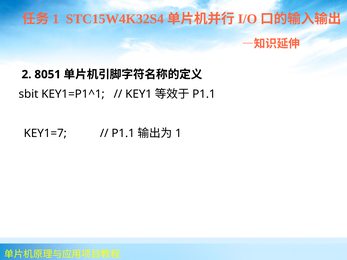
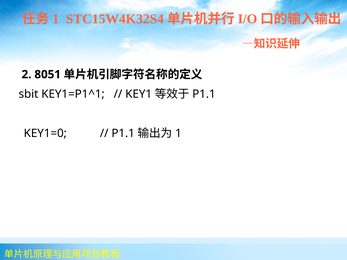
KEY1=7: KEY1=7 -> KEY1=0 (45, 133)
